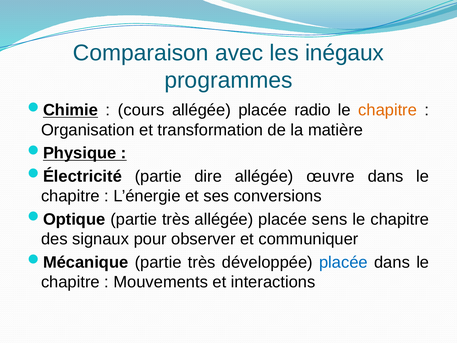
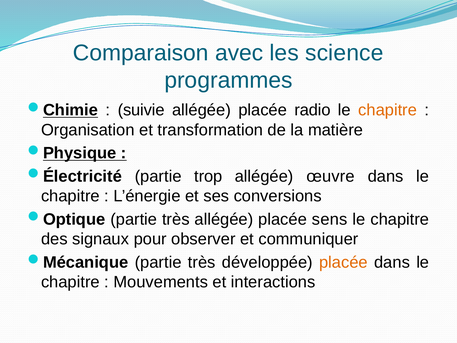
inégaux: inégaux -> science (344, 53)
cours: cours -> suivie (141, 110)
dire: dire -> trop (208, 176)
placée colour: blue -> orange (343, 262)
